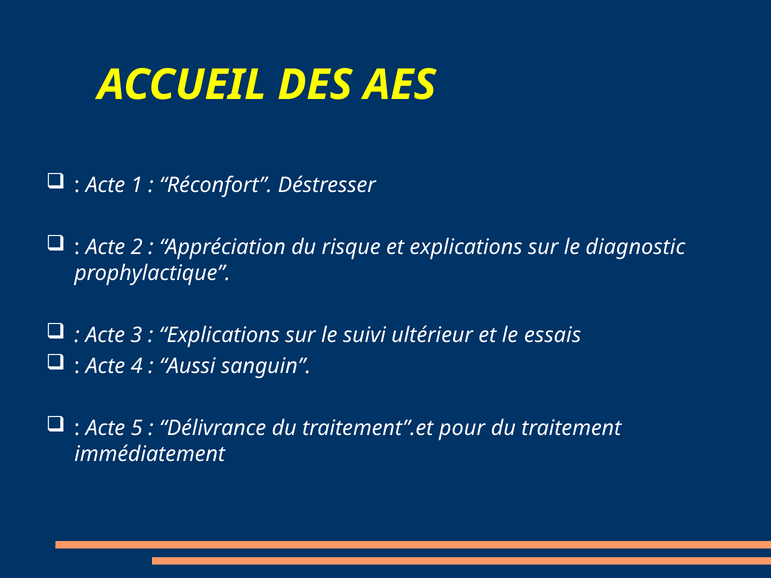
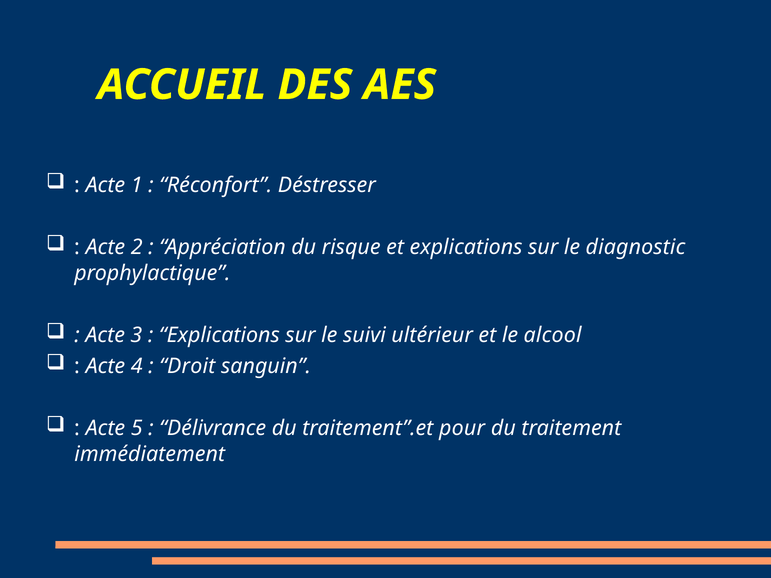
essais: essais -> alcool (553, 335)
Aussi: Aussi -> Droit (187, 366)
